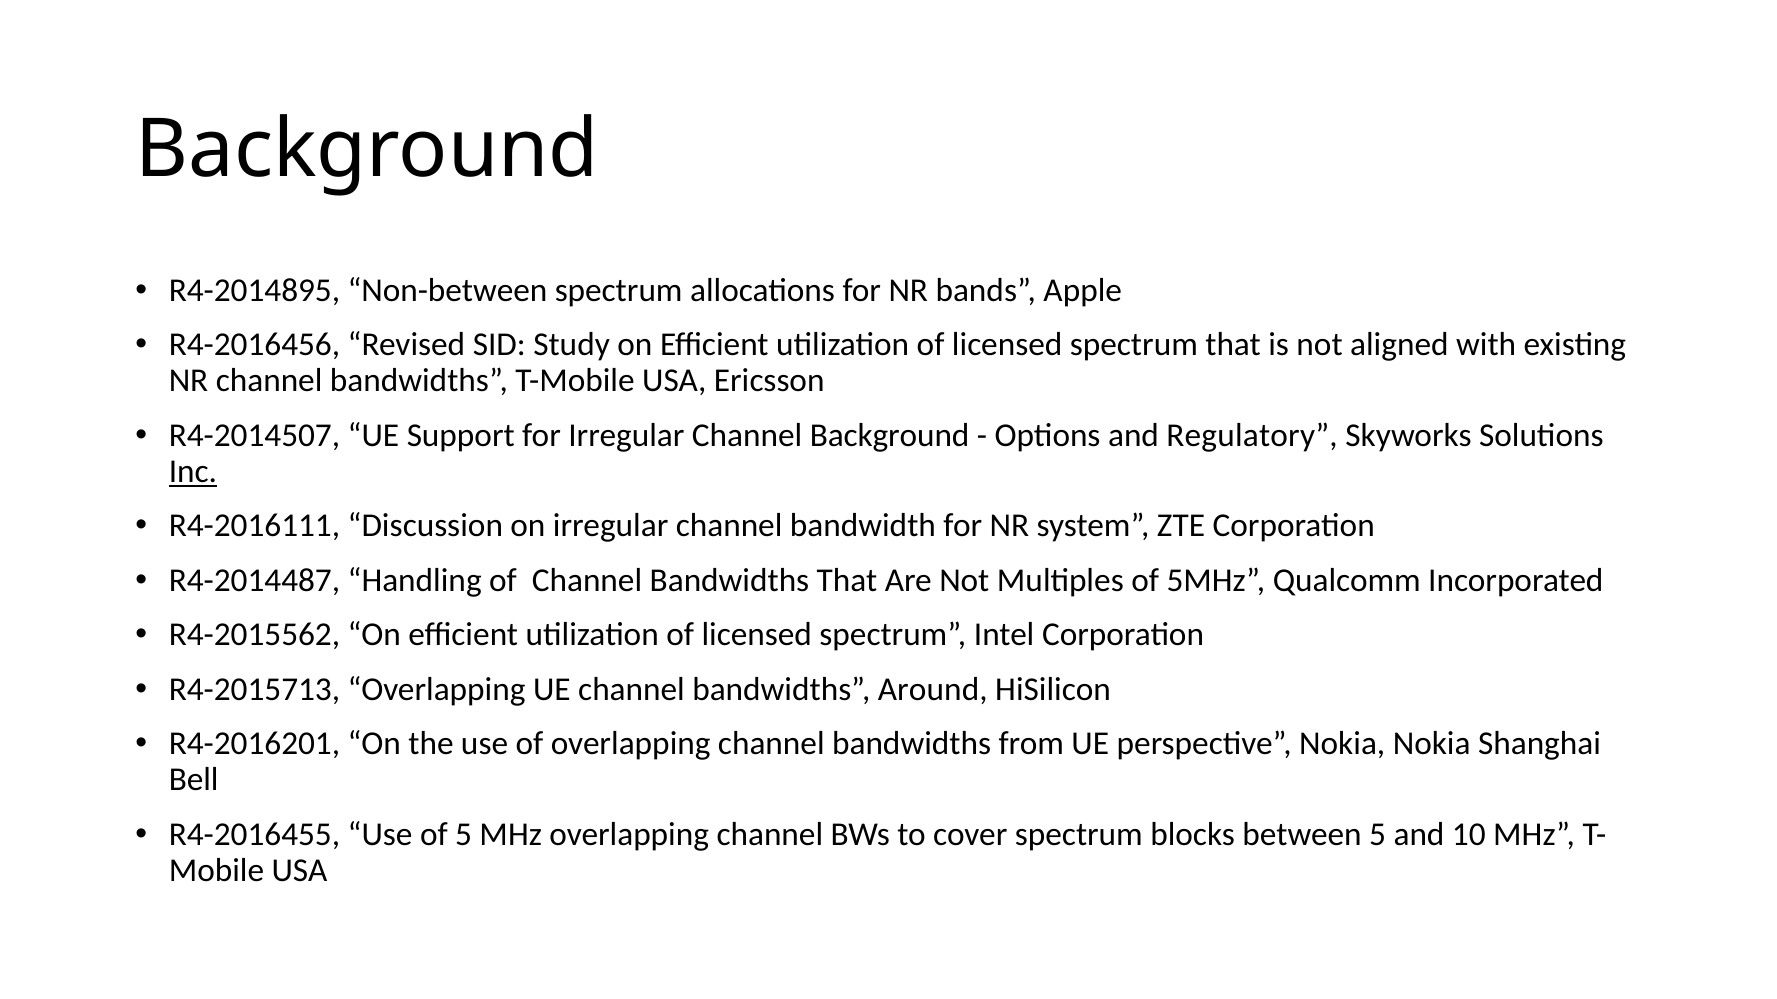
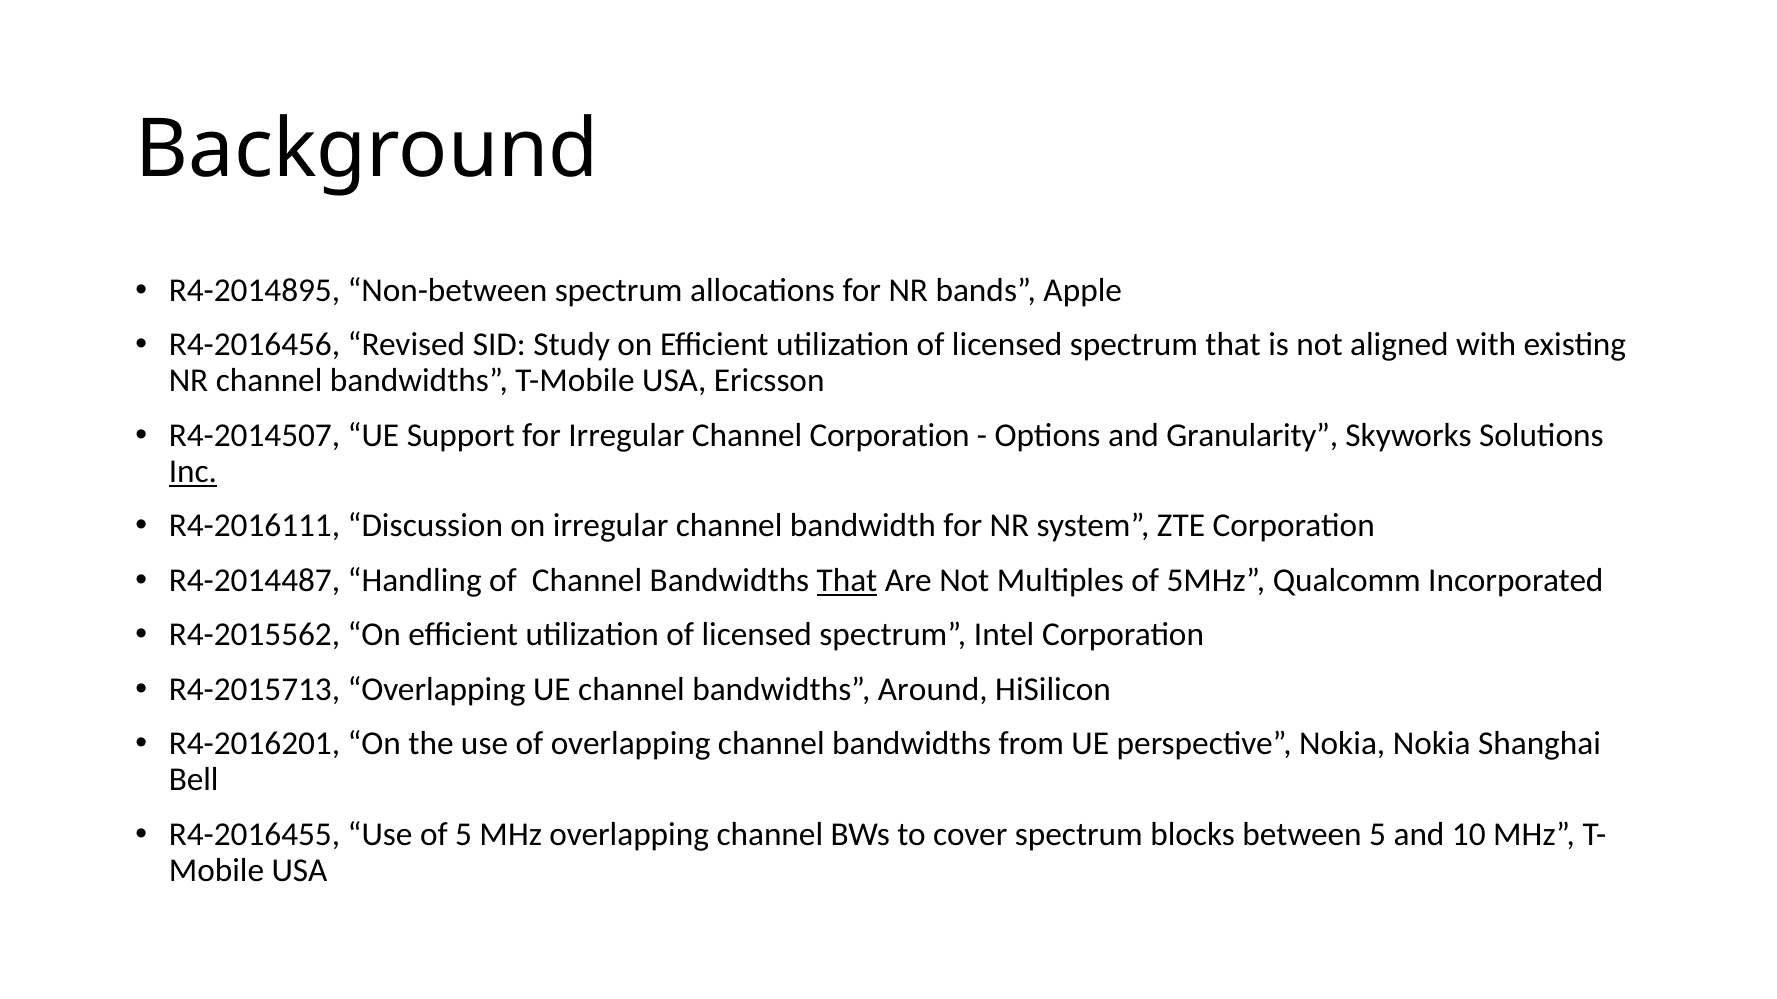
Channel Background: Background -> Corporation (890, 436)
Regulatory: Regulatory -> Granularity (1252, 436)
That underline: none -> present (847, 581)
